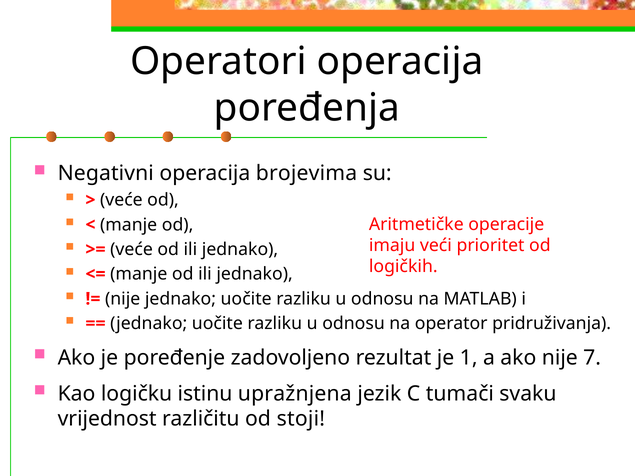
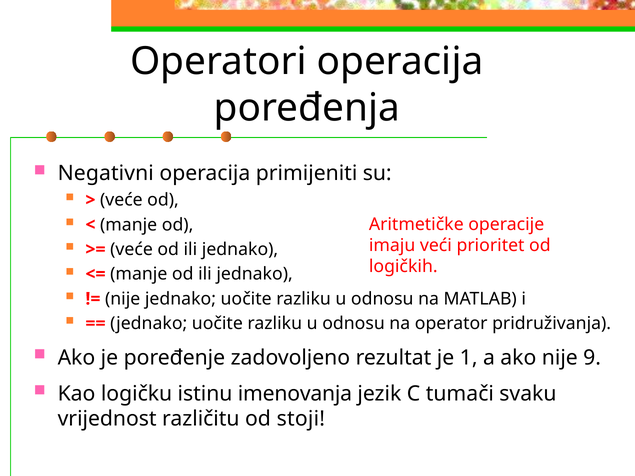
brojevima: brojevima -> primijeniti (307, 174)
7: 7 -> 9 (592, 358)
upražnjena: upražnjena -> imenovanja (295, 394)
